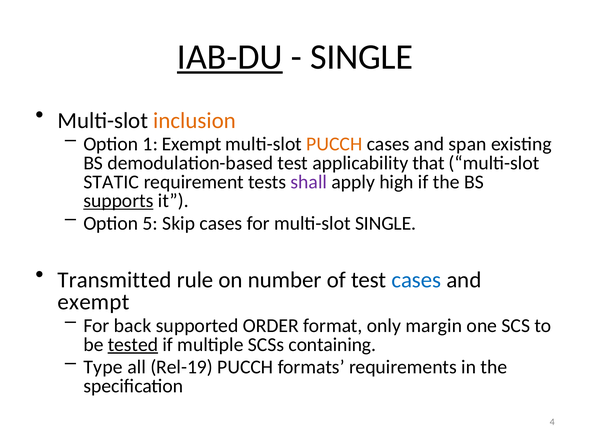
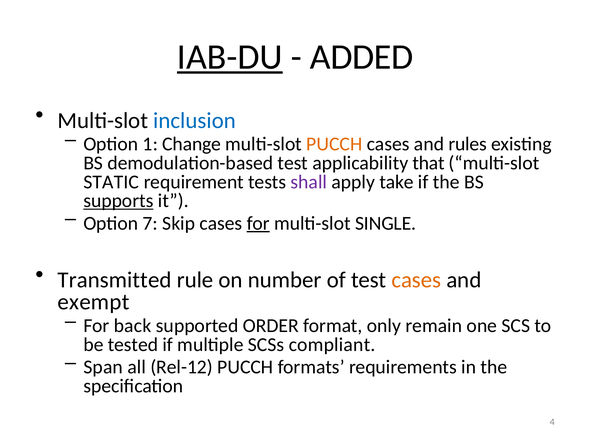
SINGLE: SINGLE -> ADDED (362, 57)
inclusion colour: orange -> blue (195, 121)
1 Exempt: Exempt -> Change (192, 144)
span: span -> rules (468, 144)
high: high -> take (397, 182)
5: 5 -> 7 (150, 224)
for underline: none -> present (258, 224)
cases colour: blue -> orange (416, 280)
margin: margin -> remain (434, 326)
tested underline: present -> none (133, 345)
containing: containing -> compliant (332, 345)
Type: Type -> Span (103, 368)
Rel-19: Rel-19 -> Rel-12 (182, 368)
